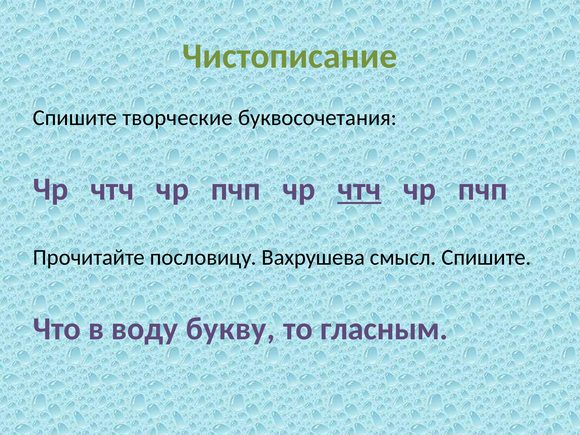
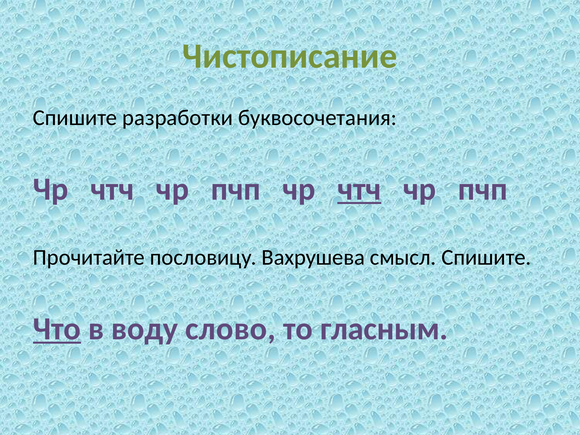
творческие: творческие -> разработки (178, 118)
Что underline: none -> present (57, 329)
букву: букву -> слово (230, 329)
